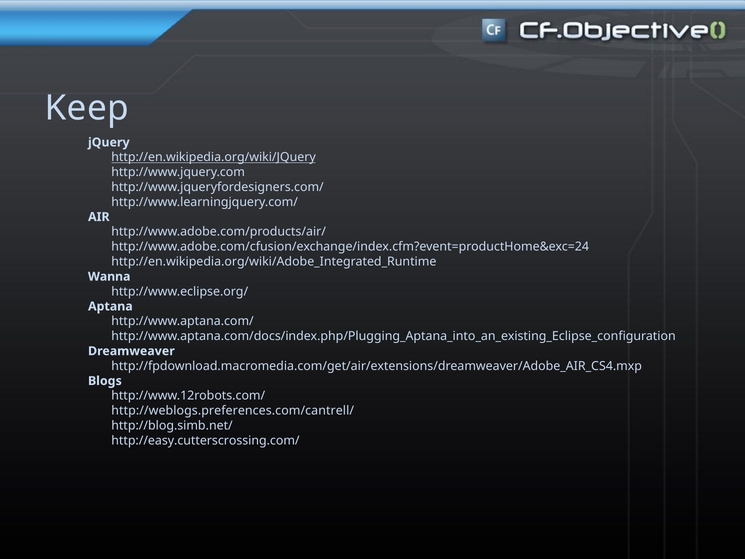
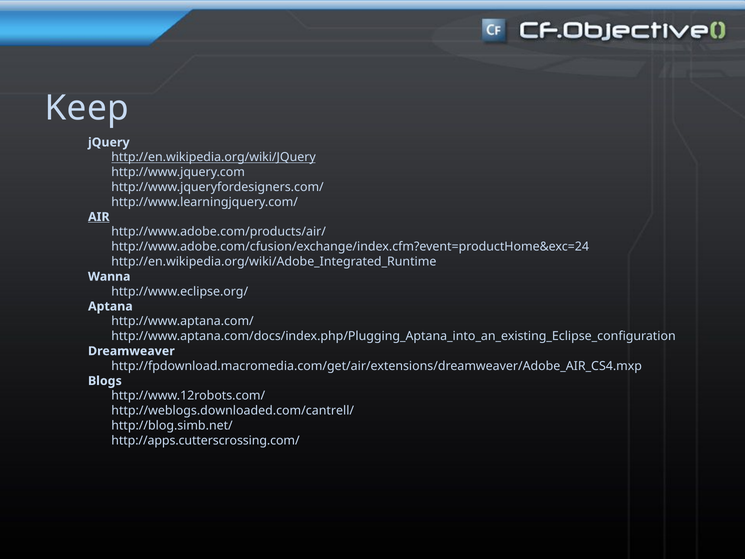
AIR underline: none -> present (99, 217)
http://weblogs.preferences.com/cantrell/: http://weblogs.preferences.com/cantrell/ -> http://weblogs.downloaded.com/cantrell/ (233, 411)
http://easy.cutterscrossing.com/: http://easy.cutterscrossing.com/ -> http://apps.cutterscrossing.com/ (205, 440)
